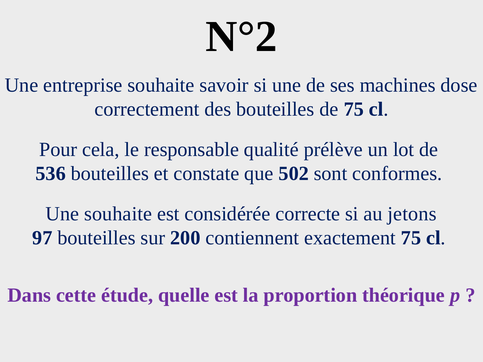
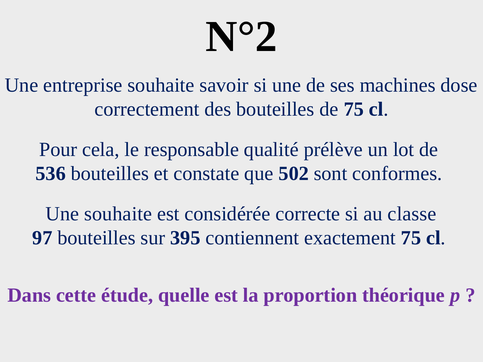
jetons: jetons -> classe (412, 214)
200: 200 -> 395 (185, 238)
